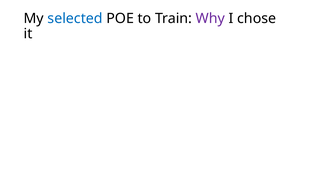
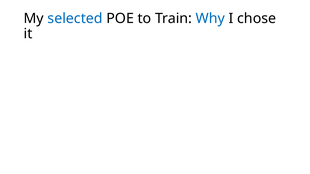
Why colour: purple -> blue (210, 18)
